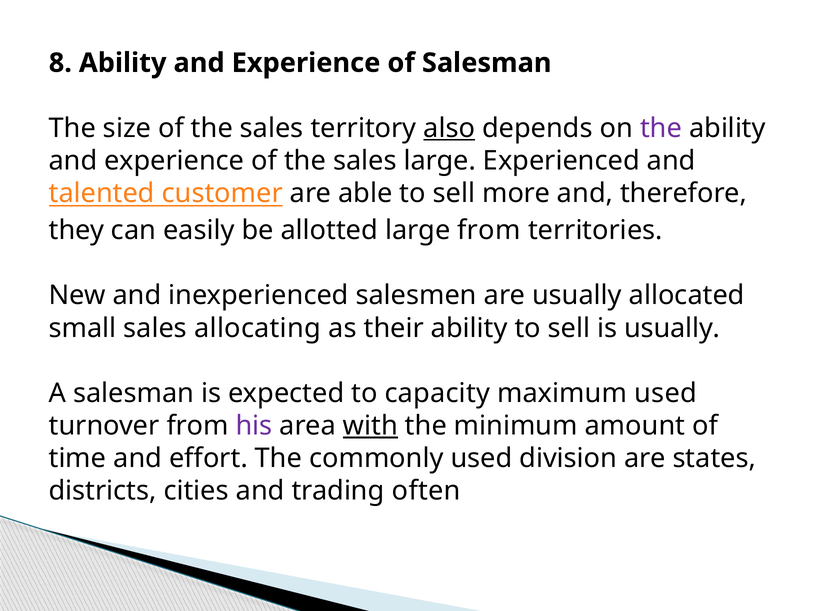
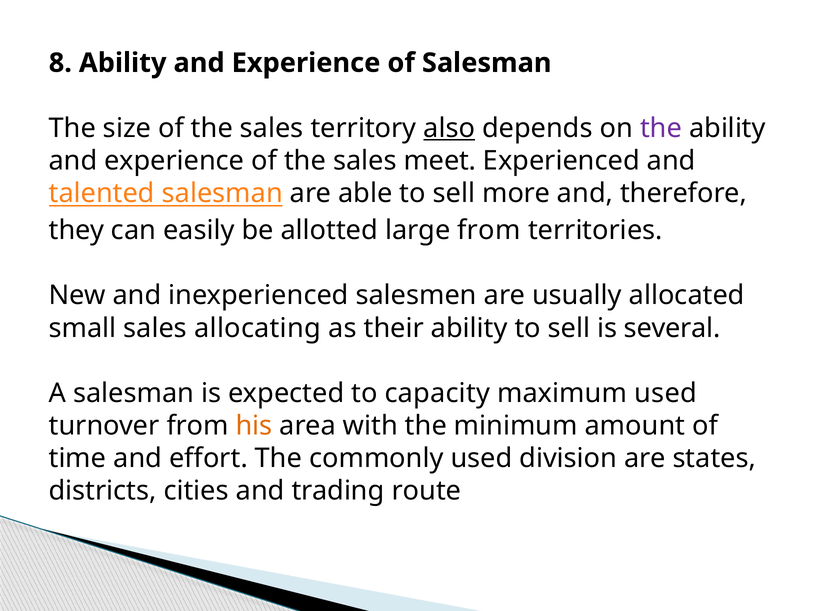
sales large: large -> meet (440, 161)
talented customer: customer -> salesman (222, 193)
is usually: usually -> several (672, 328)
his colour: purple -> orange (254, 426)
with underline: present -> none (370, 426)
often: often -> route (426, 491)
